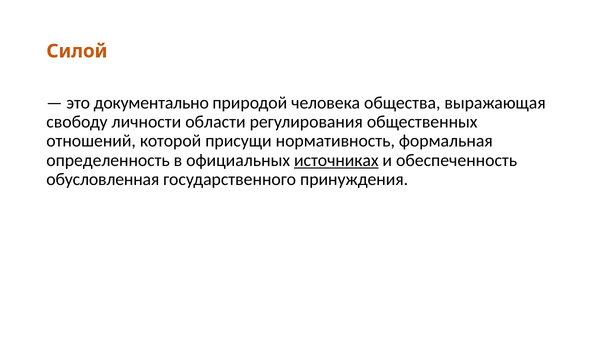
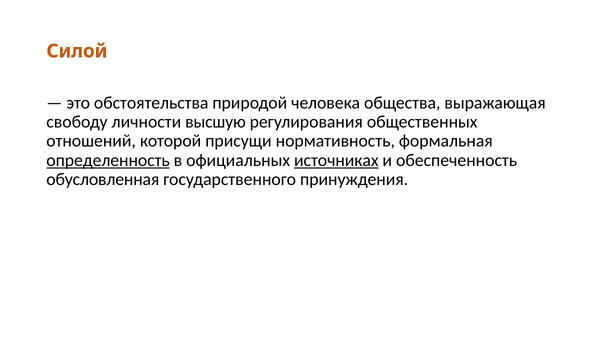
документально: документально -> обстоятельства (151, 103)
области: области -> высшую (216, 122)
определенность underline: none -> present (108, 160)
